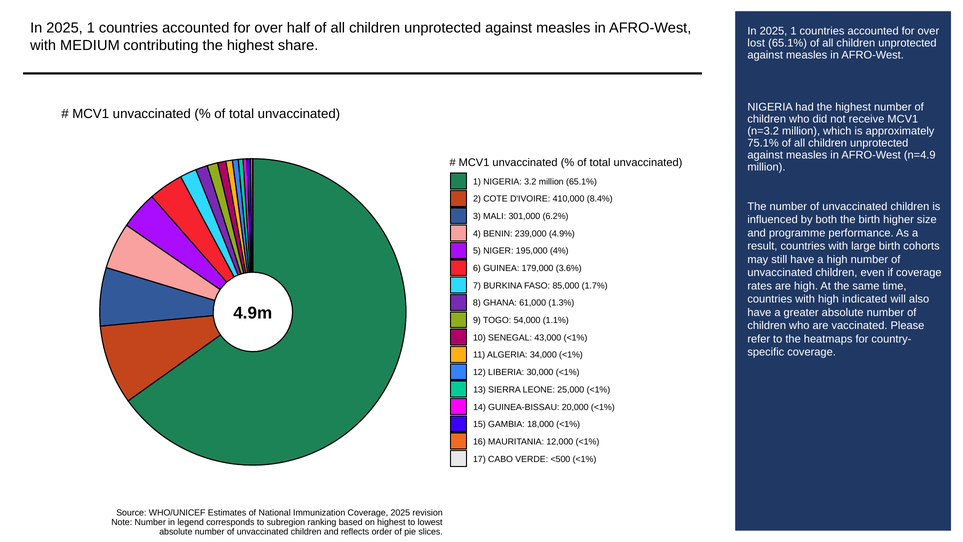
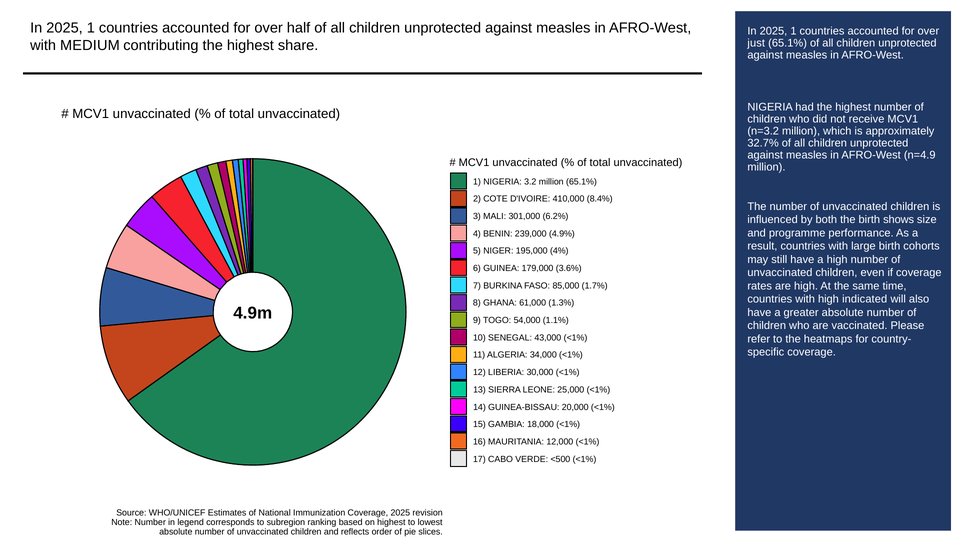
lost: lost -> just (756, 43)
75.1%: 75.1% -> 32.7% (763, 143)
higher: higher -> shows (899, 220)
